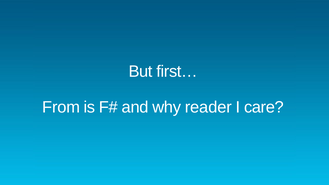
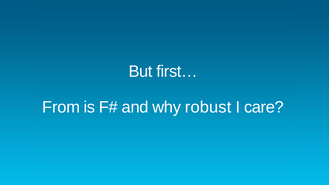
reader: reader -> robust (208, 107)
